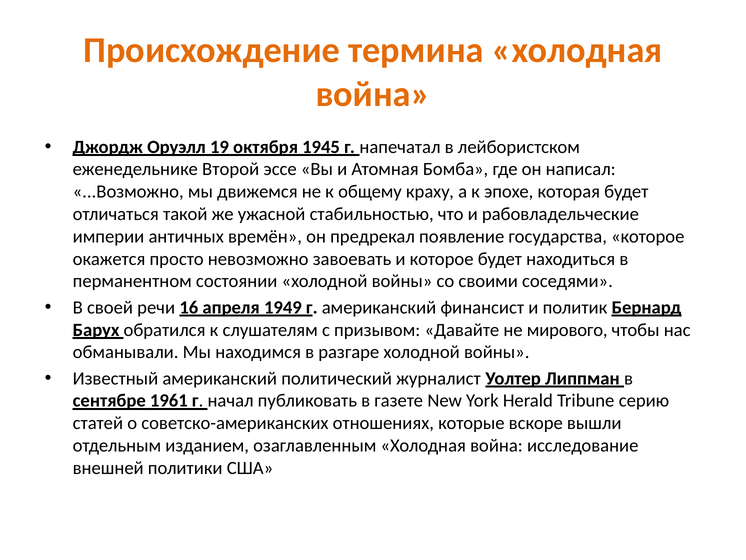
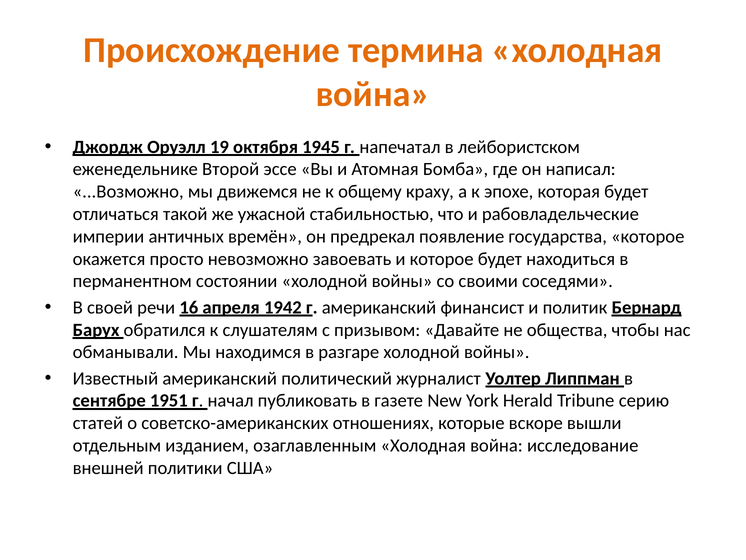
1949: 1949 -> 1942 (283, 307)
мирового: мирового -> общества (567, 330)
1961: 1961 -> 1951 (169, 400)
